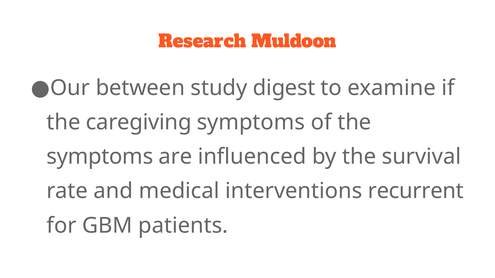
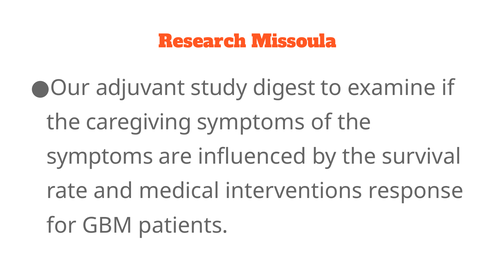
Muldoon: Muldoon -> Missoula (294, 42)
between: between -> adjuvant (140, 88)
recurrent: recurrent -> response (416, 191)
